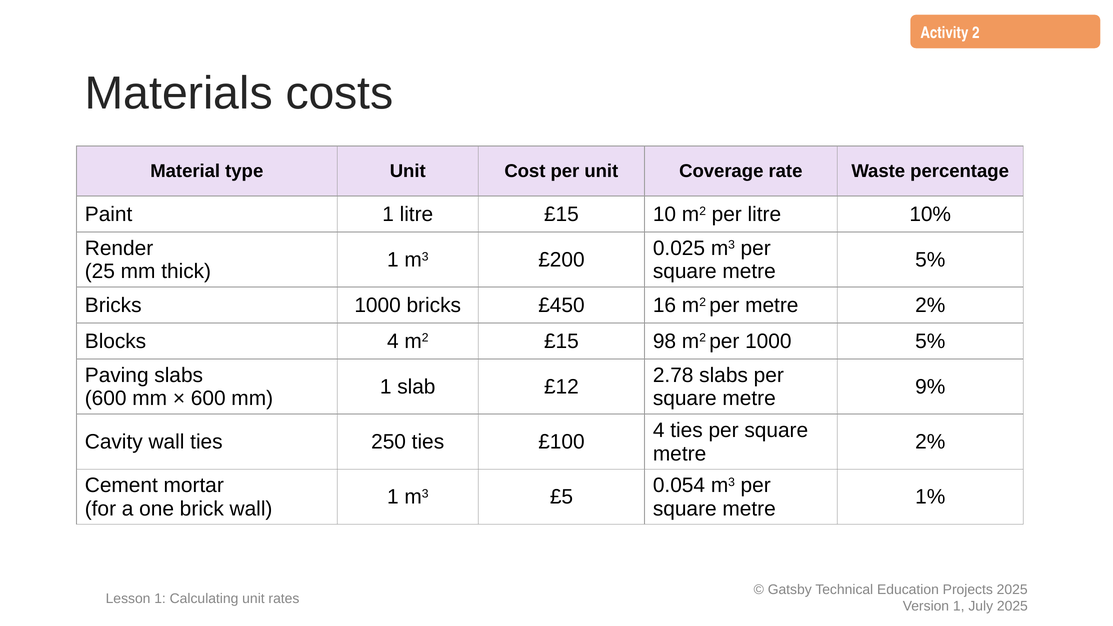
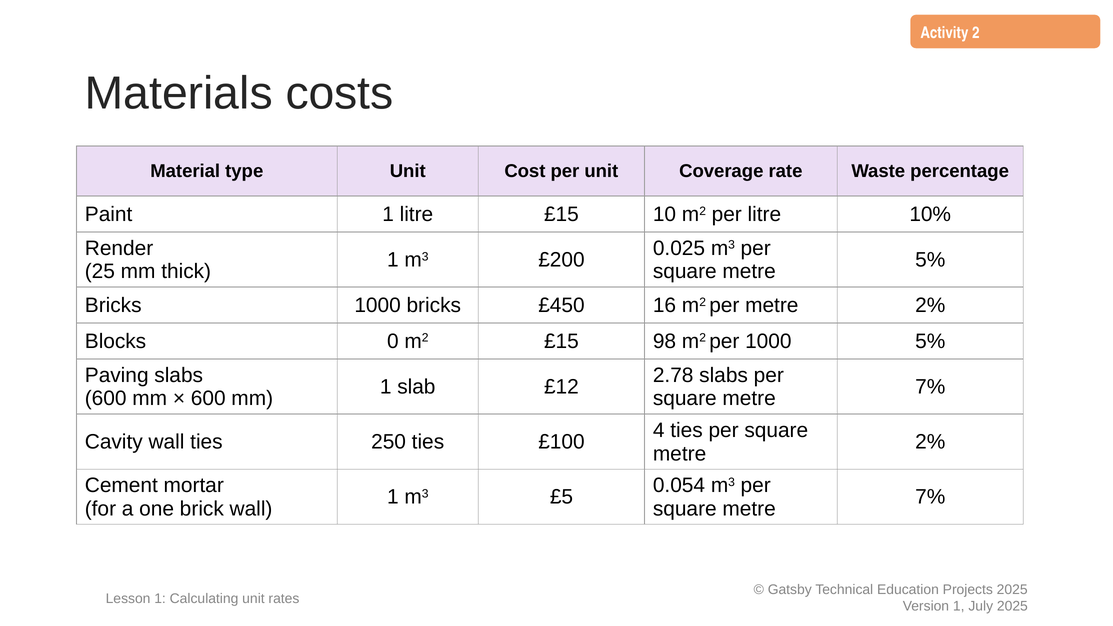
Blocks 4: 4 -> 0 (393, 341)
9%: 9% -> 7% (930, 387)
1%: 1% -> 7% (930, 497)
